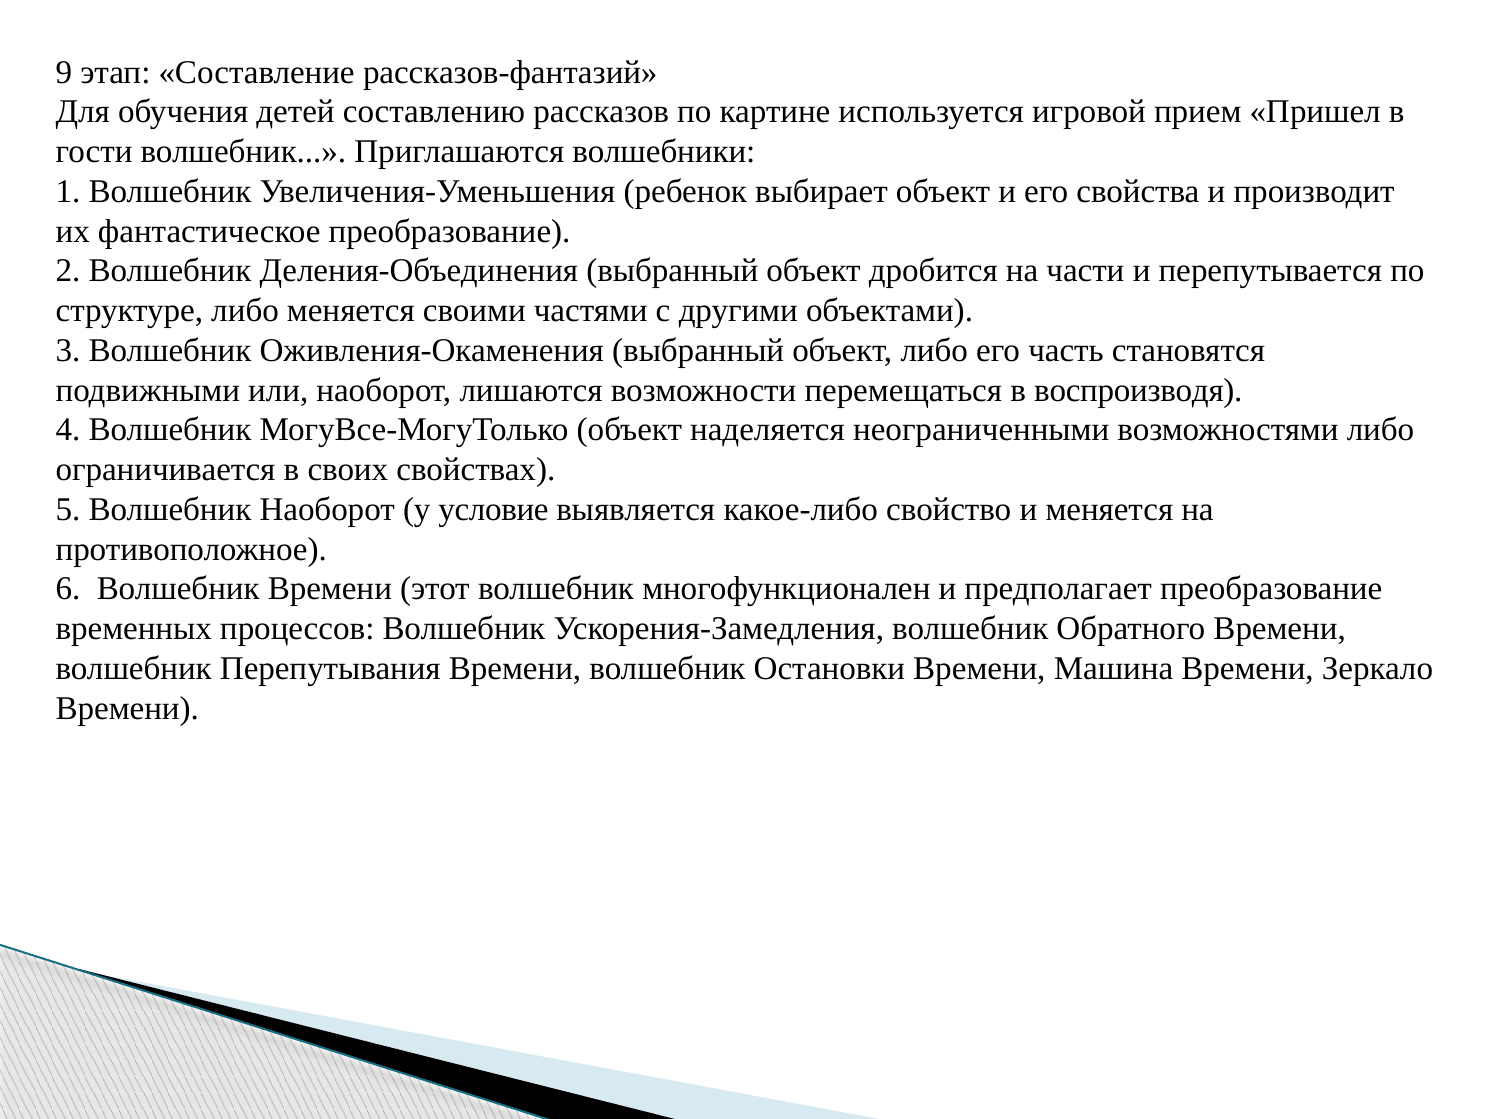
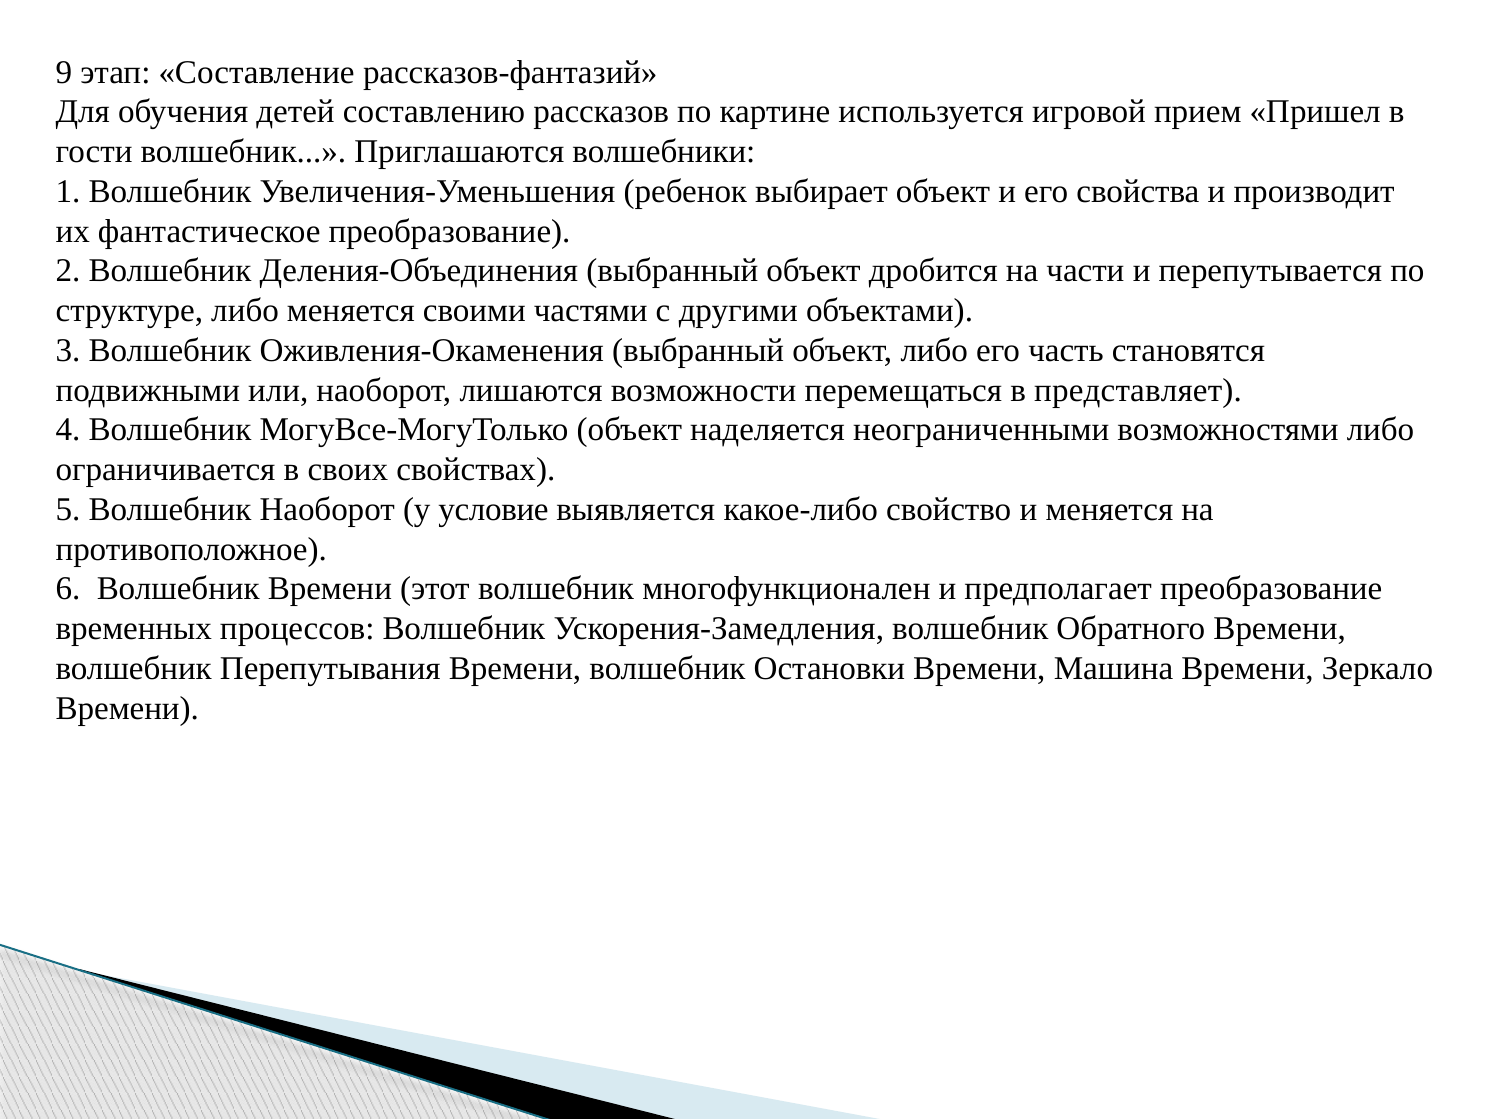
воспроизводя: воспроизводя -> представляет (1138, 390)
